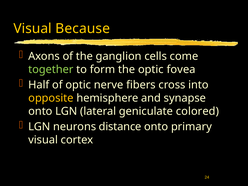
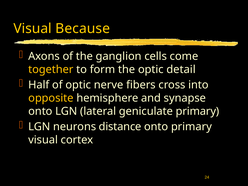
together colour: light green -> yellow (51, 69)
fovea: fovea -> detail (181, 69)
geniculate colored: colored -> primary (198, 111)
